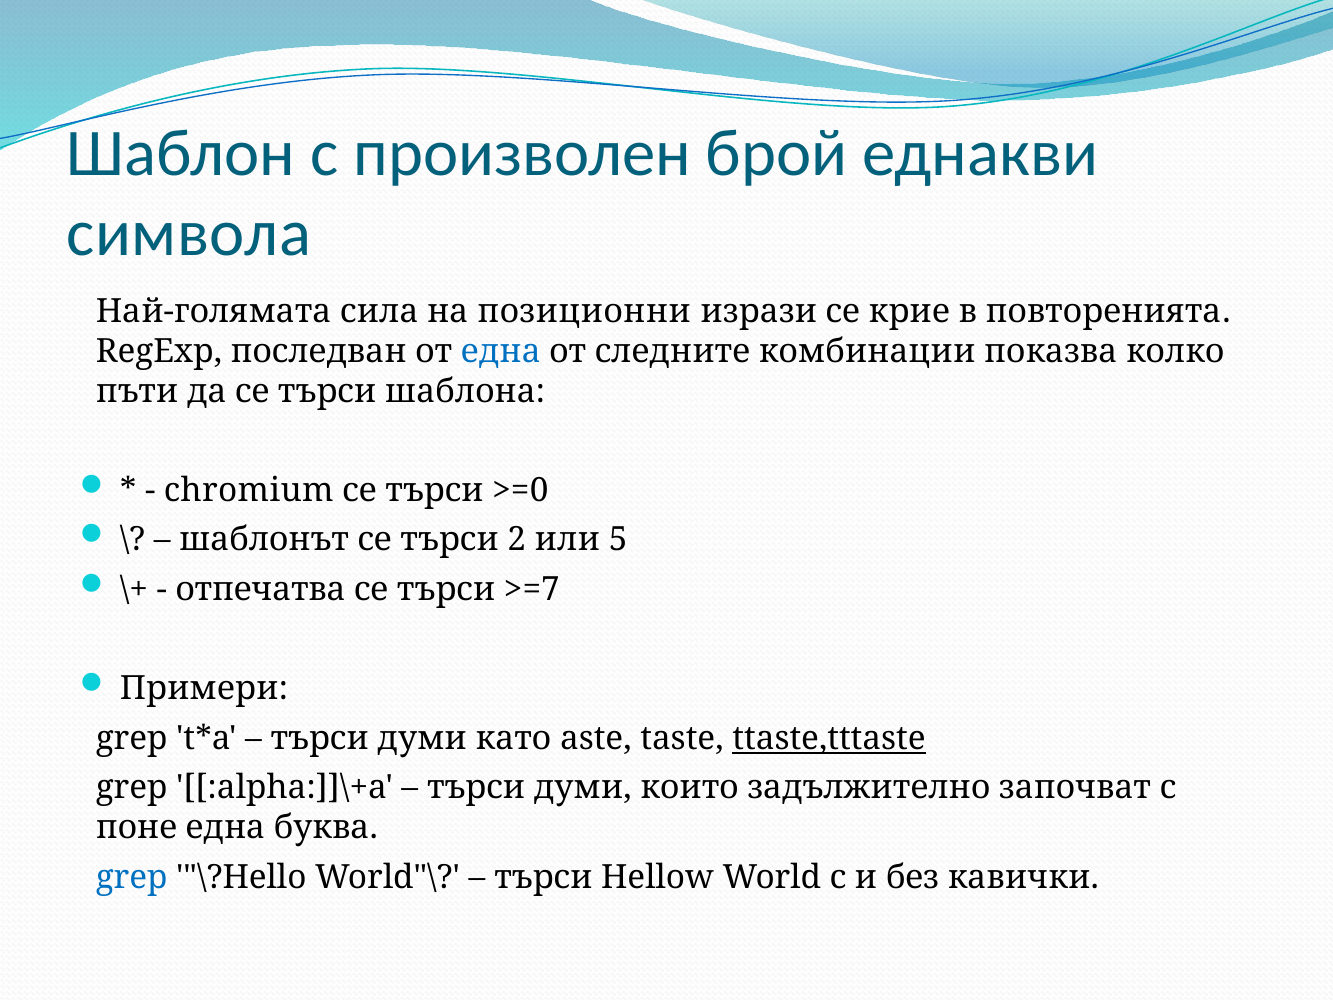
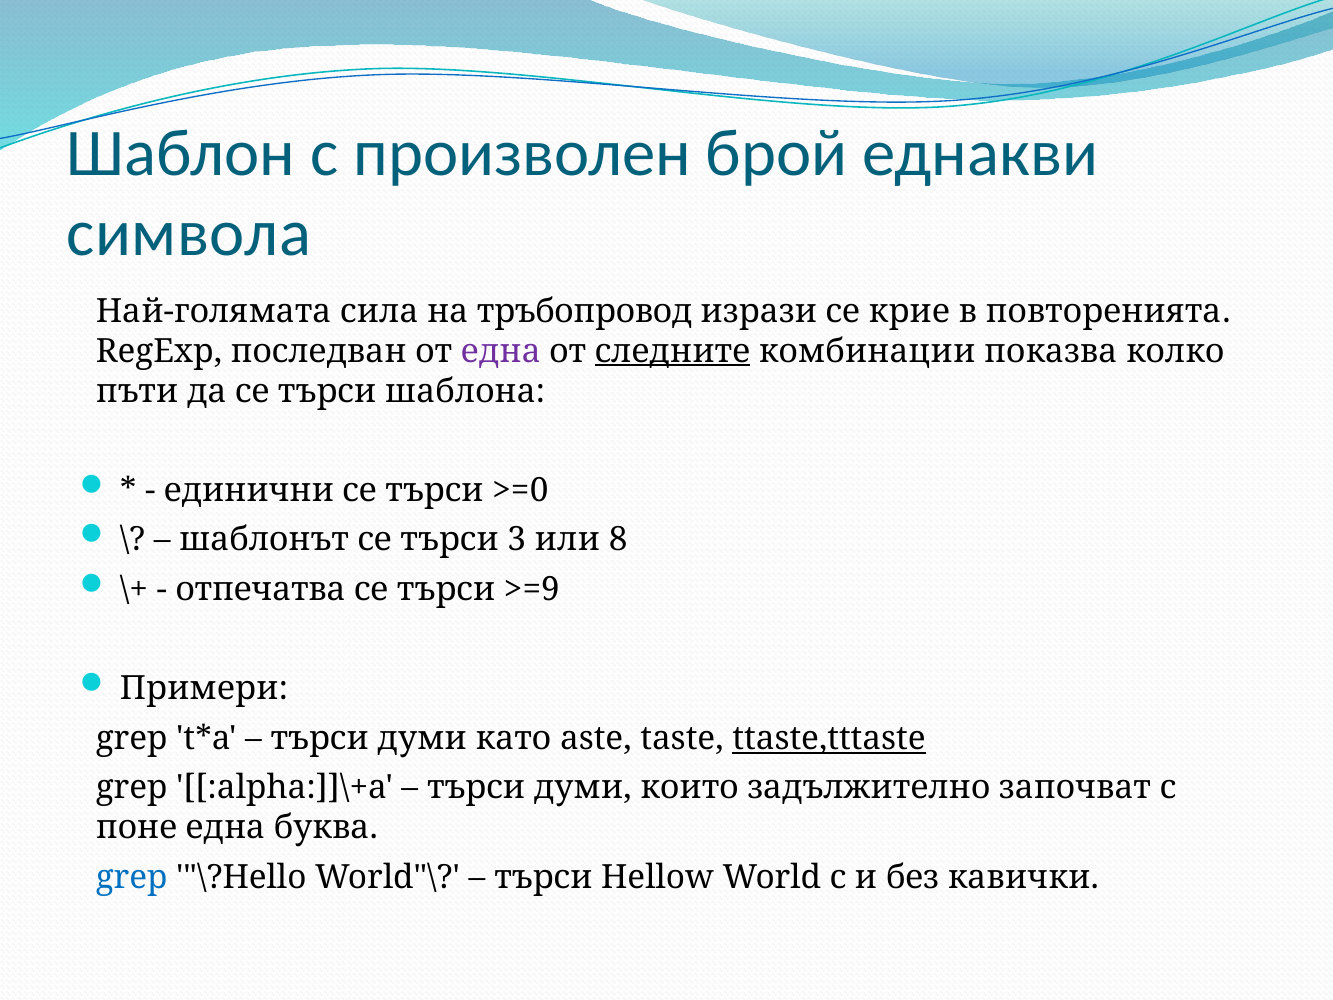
позиционни: позиционни -> тръбопровод (585, 311)
една colour: blue -> purple (501, 351)
следните underline: none -> present (672, 351)
chromium: chromium -> единични (249, 490)
2: 2 -> 3 (517, 540)
5: 5 -> 8 (618, 540)
>=7: >=7 -> >=9 (532, 589)
